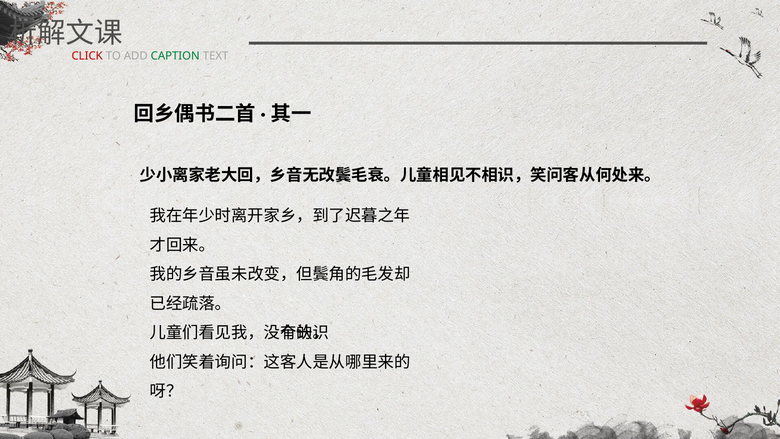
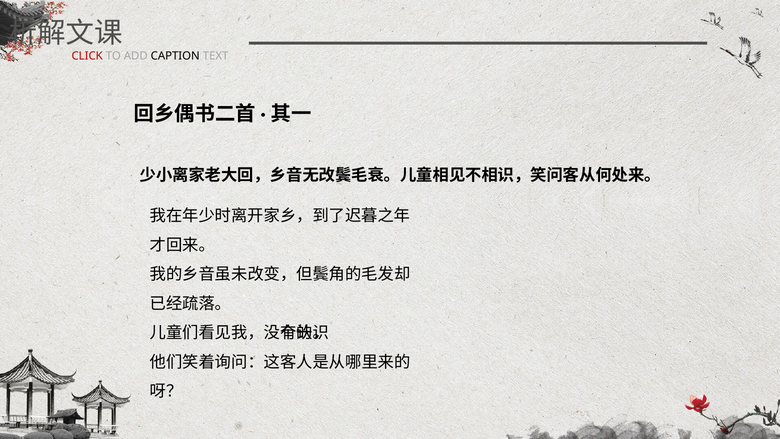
CAPTION colour: green -> black (175, 56)
